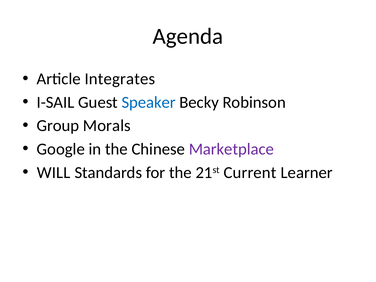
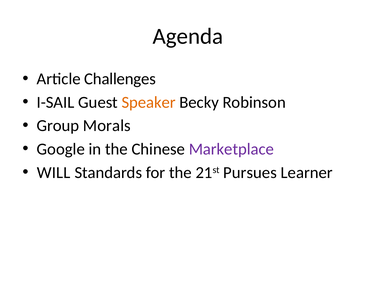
Integrates: Integrates -> Challenges (120, 79)
Speaker colour: blue -> orange (149, 102)
Current: Current -> Pursues (250, 172)
